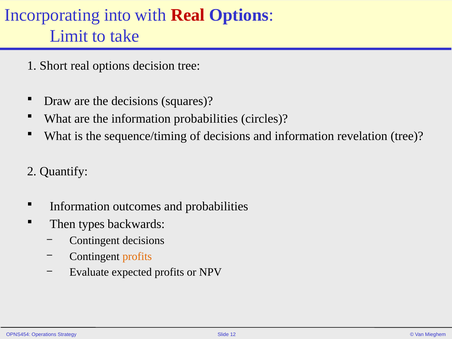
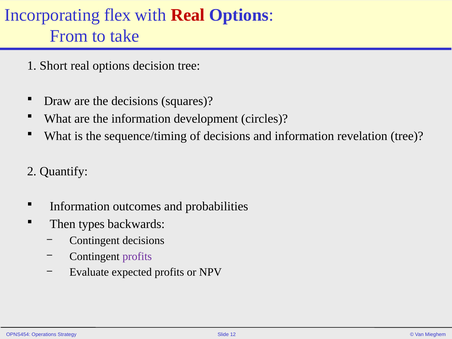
into: into -> flex (118, 15)
Limit: Limit -> From (69, 36)
information probabilities: probabilities -> development (206, 119)
profits colour: orange -> purple (137, 256)
